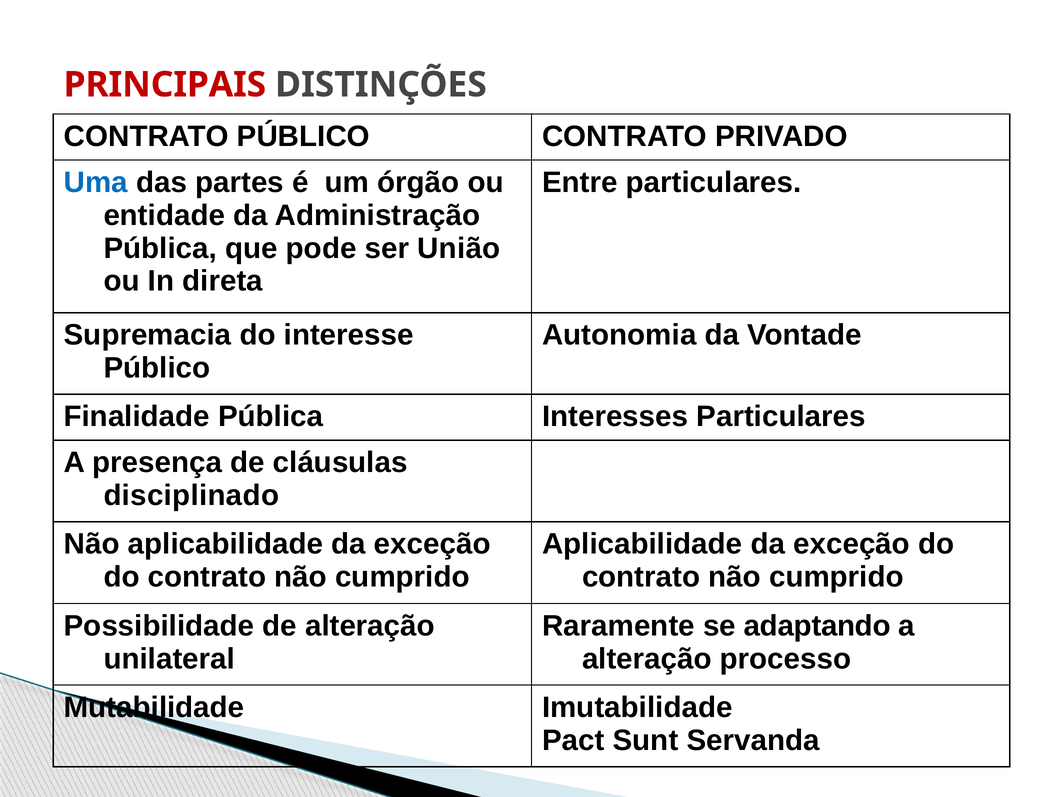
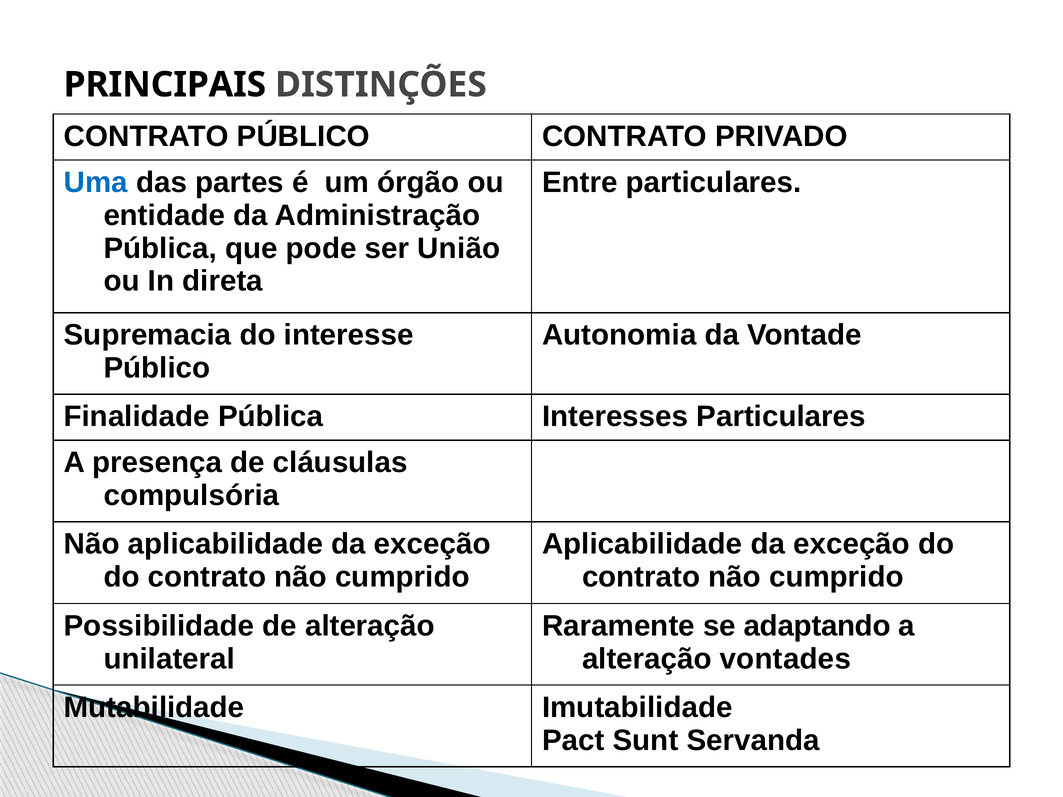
PRINCIPAIS colour: red -> black (165, 85)
disciplinado: disciplinado -> compulsória (191, 496)
processo: processo -> vontades (785, 659)
